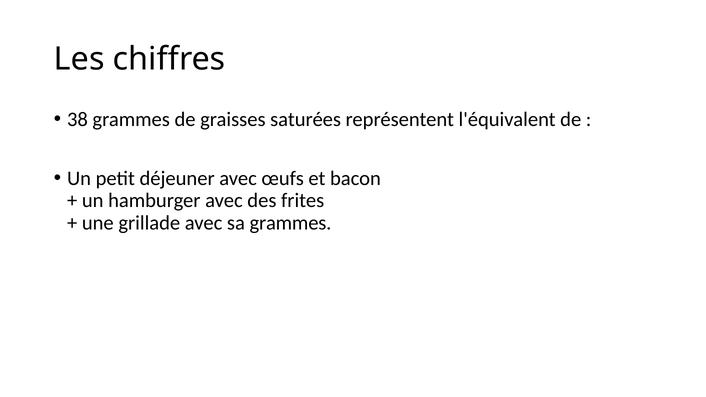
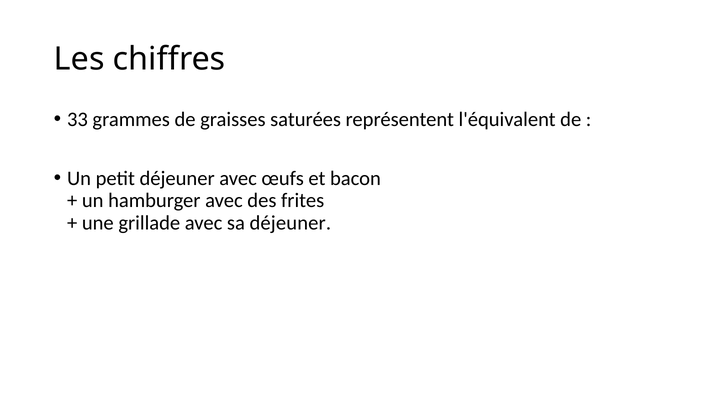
38: 38 -> 33 (77, 119)
sa grammes: grammes -> déjeuner (290, 223)
